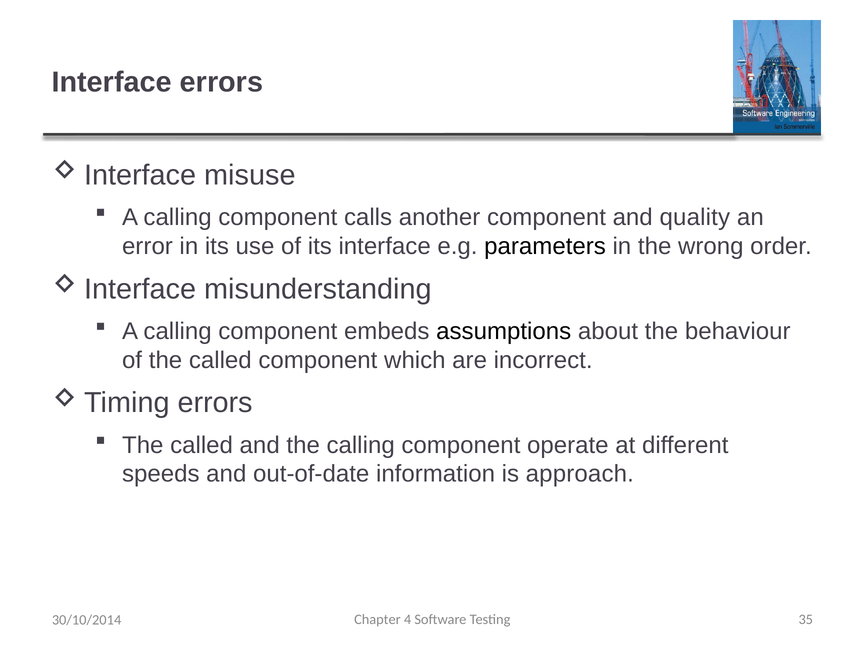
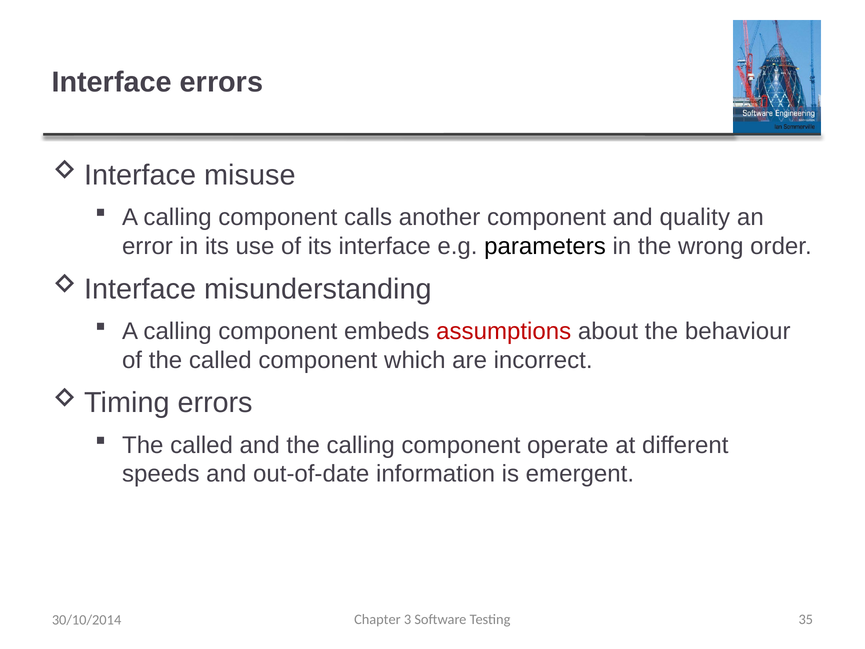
assumptions colour: black -> red (504, 331)
approach: approach -> emergent (580, 474)
4: 4 -> 3 (408, 619)
